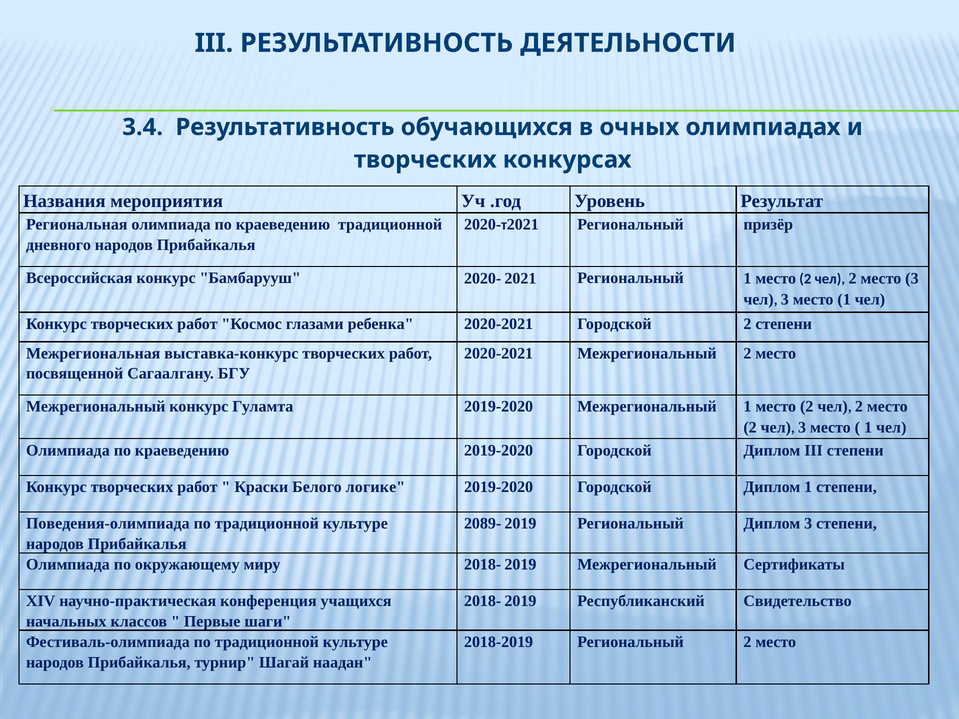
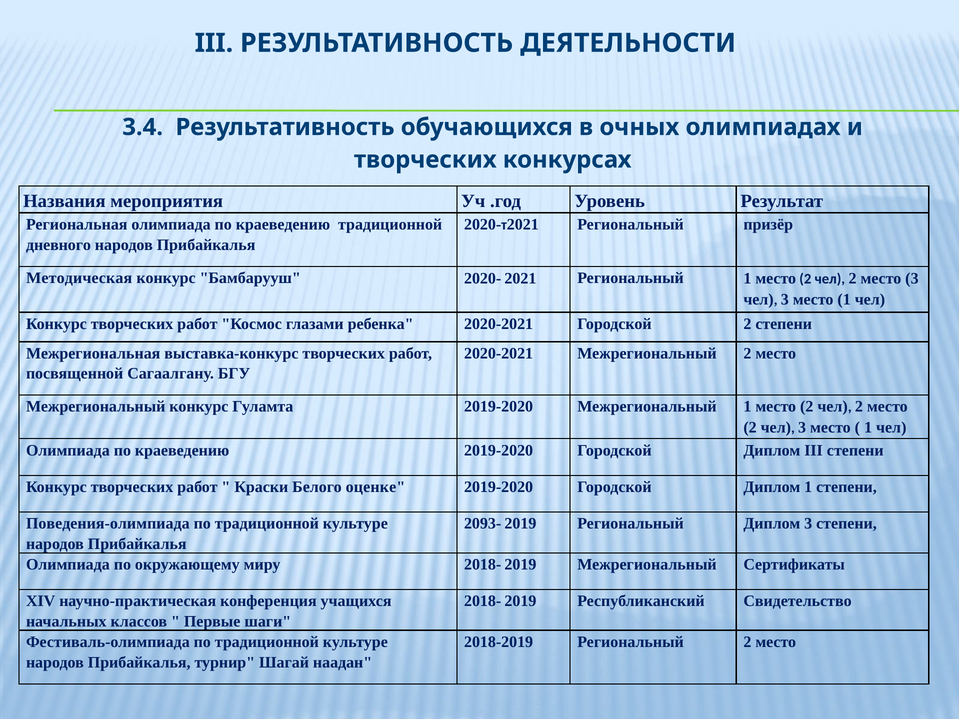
Всероссийская: Всероссийская -> Методическая (79, 278)
логике: логике -> оценке (375, 487)
2089-: 2089- -> 2093- (483, 524)
